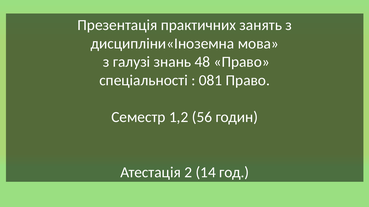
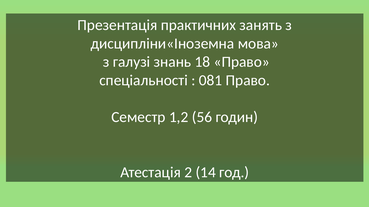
48: 48 -> 18 (202, 62)
